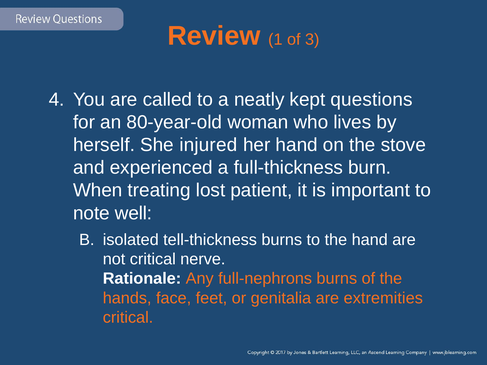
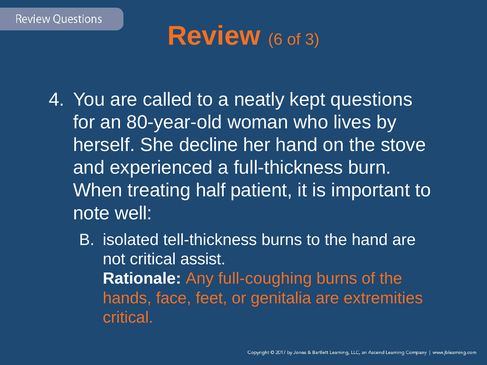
1: 1 -> 6 (275, 39)
injured: injured -> decline (209, 145)
lost: lost -> half (211, 191)
nerve: nerve -> assist (203, 259)
full-nephrons: full-nephrons -> full-coughing (265, 279)
